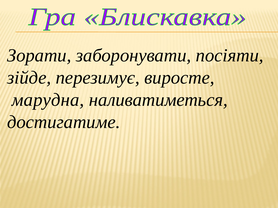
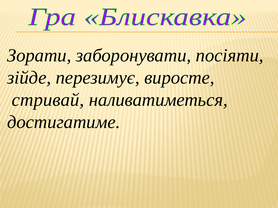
марудна: марудна -> стривай (48, 100)
